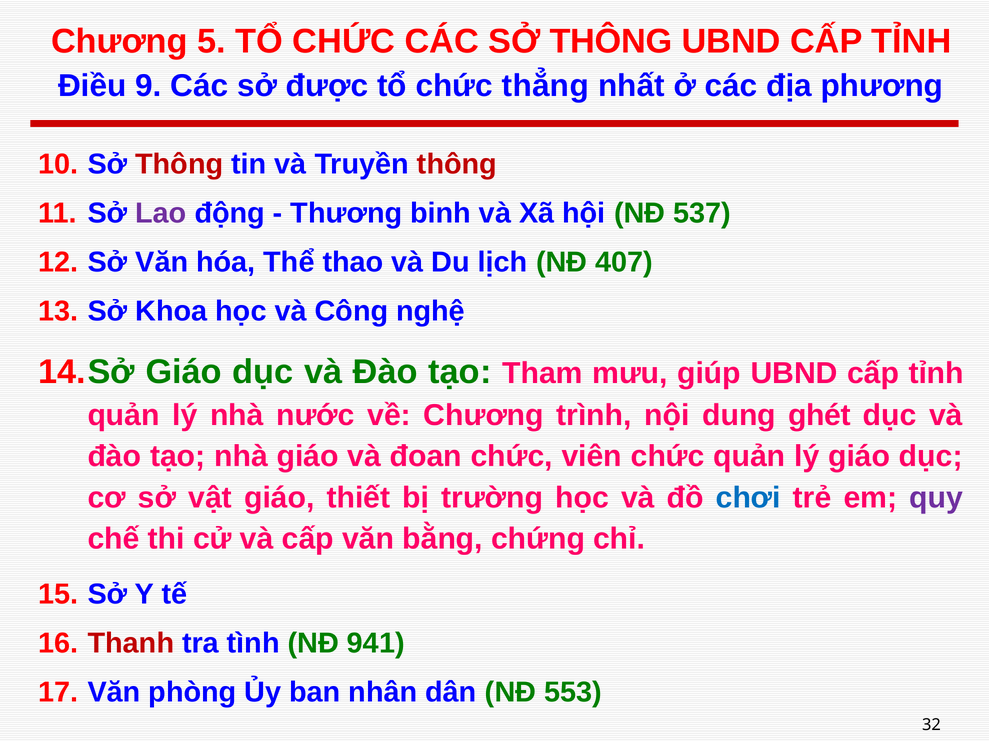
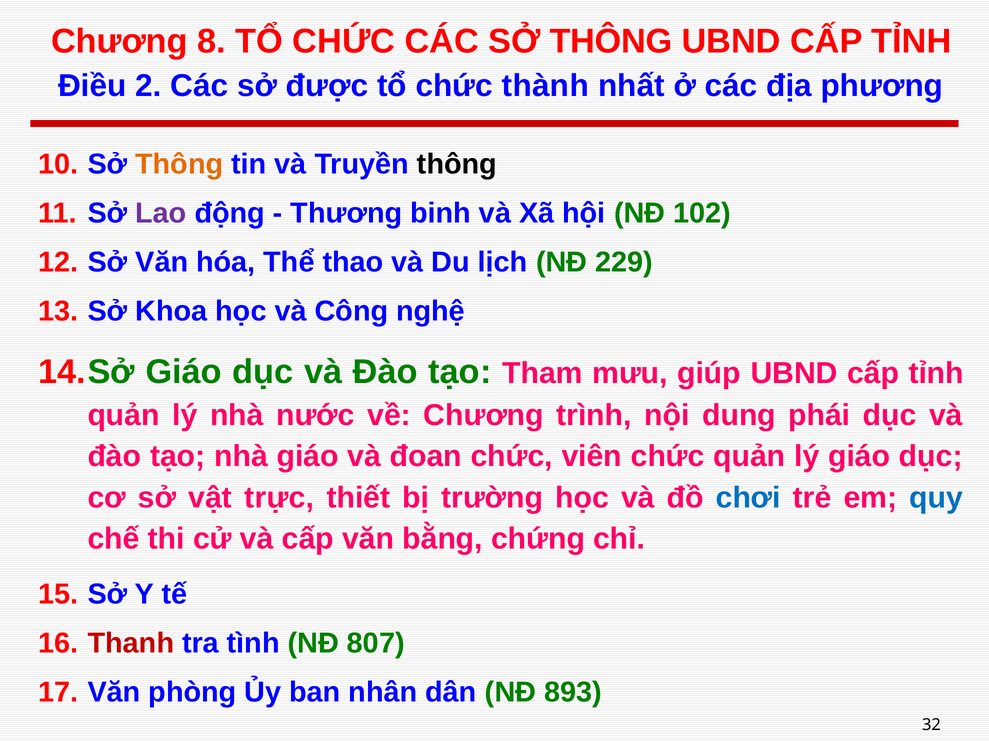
5: 5 -> 8 (212, 41)
9: 9 -> 2 (148, 86)
thẳng: thẳng -> thành (545, 86)
Thông colour: red -> orange (179, 164)
thông colour: red -> black (457, 164)
537: 537 -> 102 (702, 214)
407: 407 -> 229 (624, 263)
ghét: ghét -> phái (819, 416)
vật giáo: giáo -> trực (279, 498)
quy colour: purple -> blue (936, 498)
941: 941 -> 807 (376, 644)
553: 553 -> 893 (573, 693)
